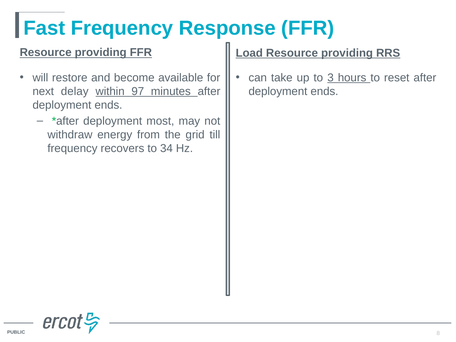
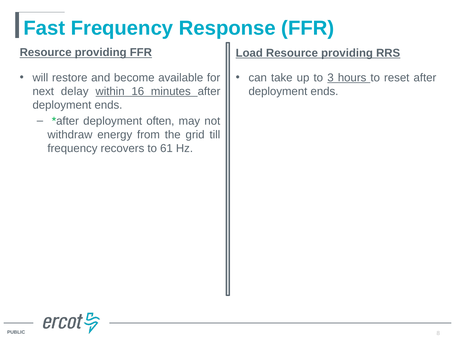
97: 97 -> 16 (138, 91)
most: most -> often (160, 121)
34: 34 -> 61 (166, 148)
